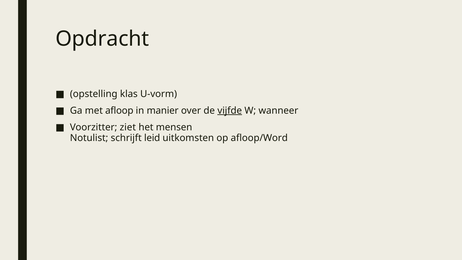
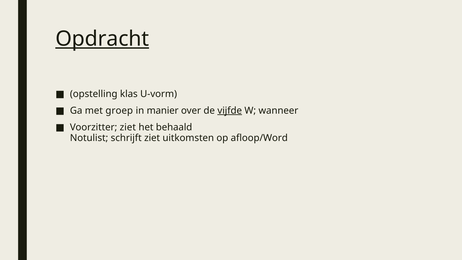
Opdracht underline: none -> present (102, 39)
afloop: afloop -> groep (119, 111)
mensen: mensen -> behaald (174, 127)
schrijft leid: leid -> ziet (152, 138)
